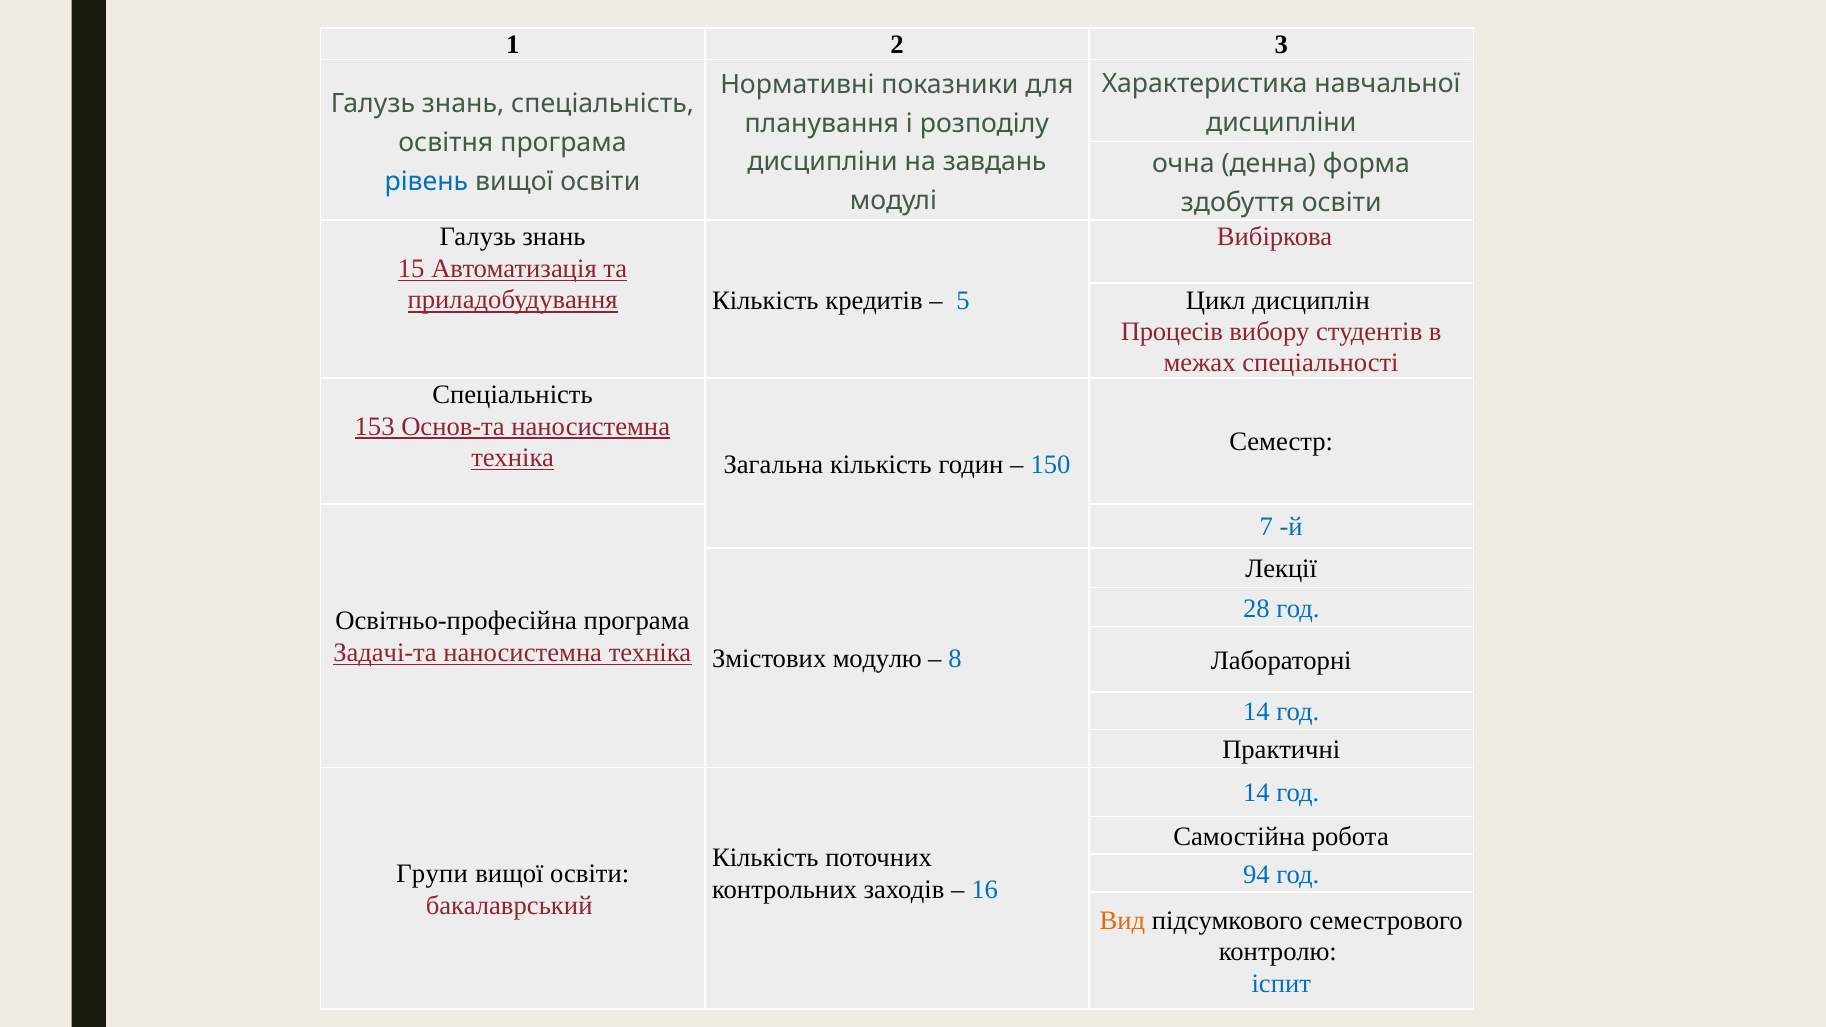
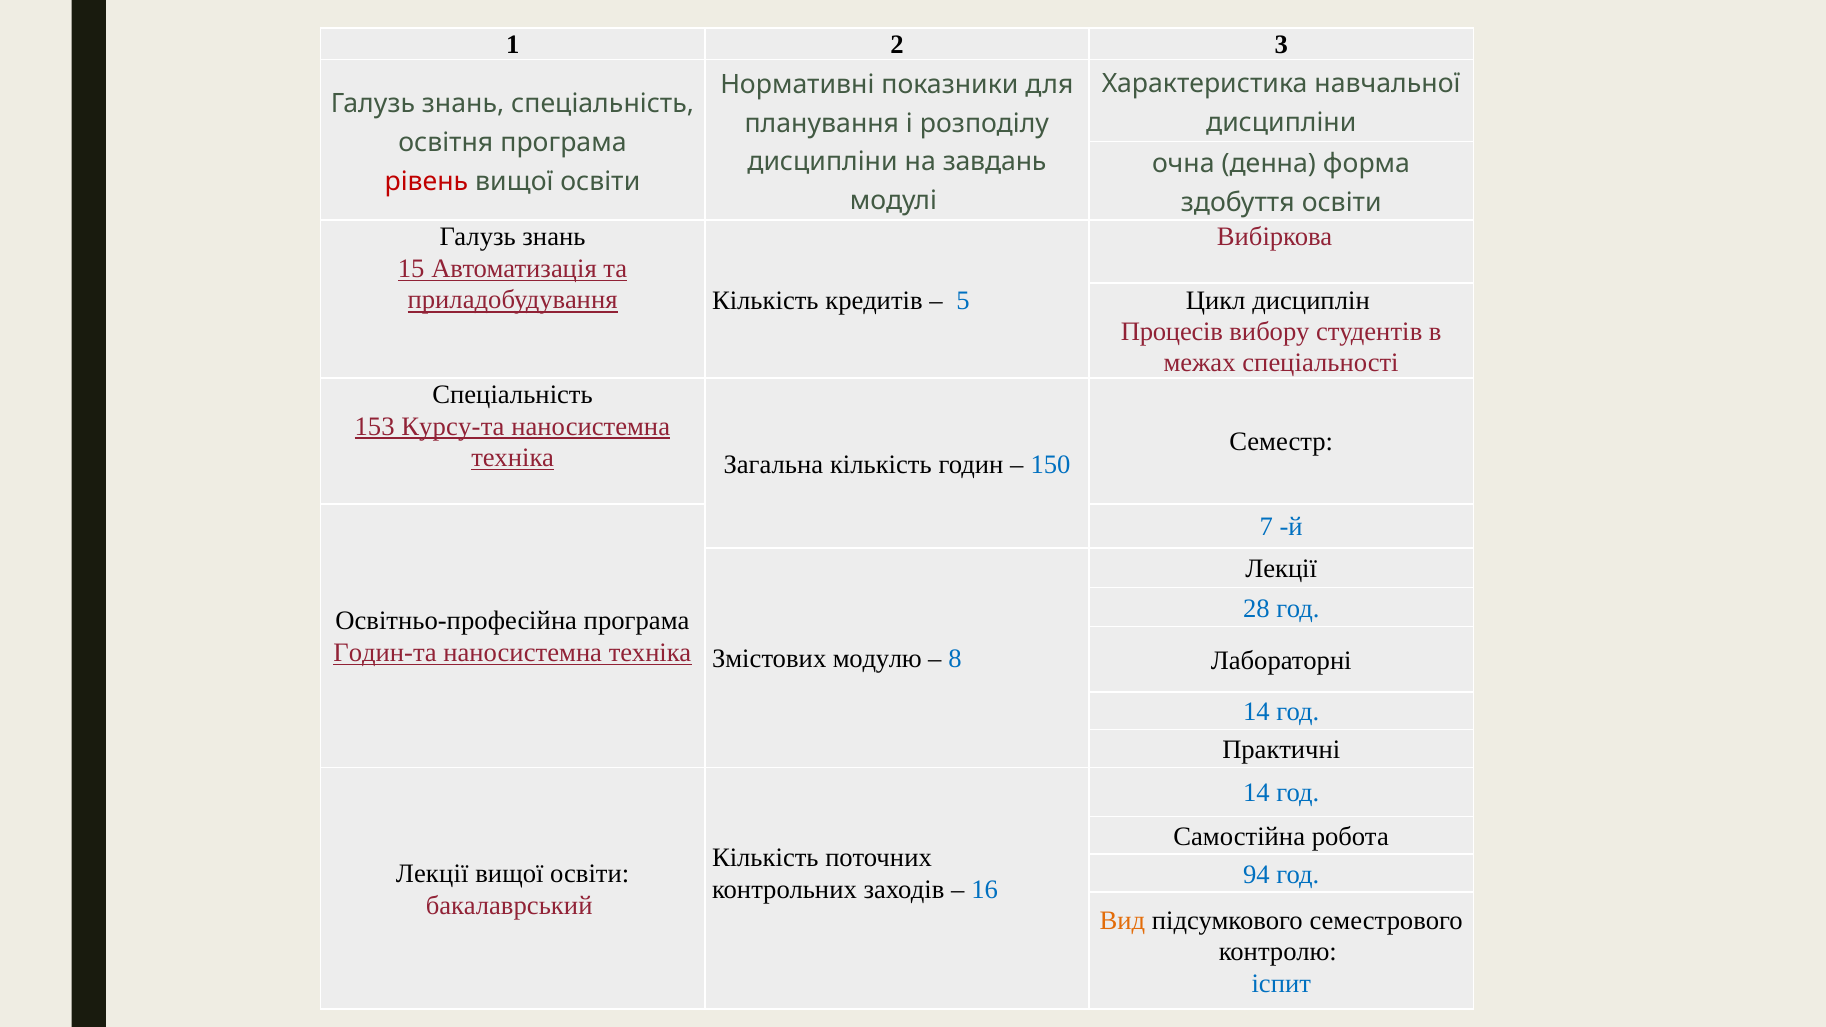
рівень colour: blue -> red (426, 182)
Основ-та: Основ-та -> Курсу-та (453, 426)
Задачі-та: Задачі-та -> Годин-та (385, 653)
Групи: Групи -> Лекції (432, 874)
